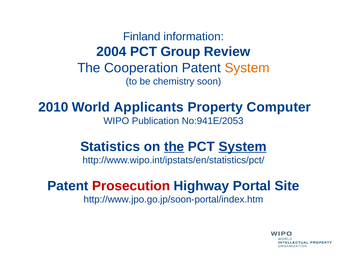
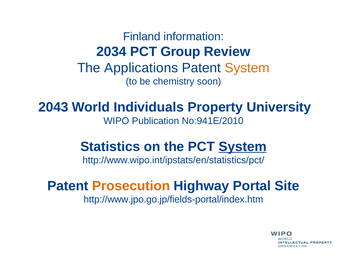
2004: 2004 -> 2034 (111, 52)
Cooperation: Cooperation -> Applications (141, 68)
2010: 2010 -> 2043 (53, 107)
Applicants: Applicants -> Individuals (149, 107)
Computer: Computer -> University (279, 107)
No:941E/2053: No:941E/2053 -> No:941E/2010 (213, 121)
the underline: present -> none (174, 147)
Prosecution colour: red -> orange (131, 186)
http://www.jpo.go.jp/soon-portal/index.htm: http://www.jpo.go.jp/soon-portal/index.htm -> http://www.jpo.go.jp/fields-portal/index.htm (173, 200)
